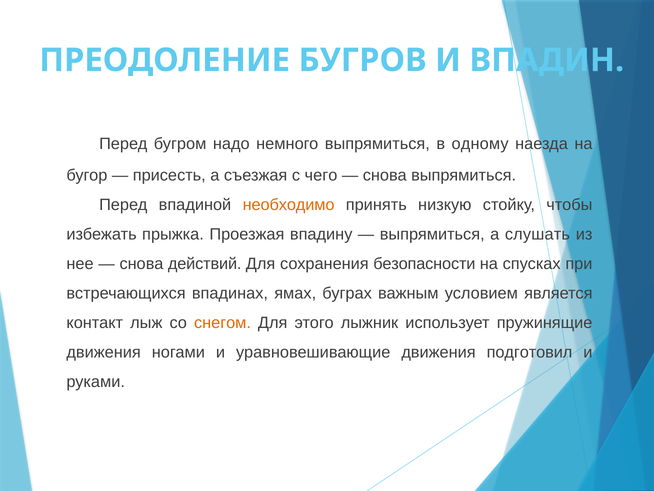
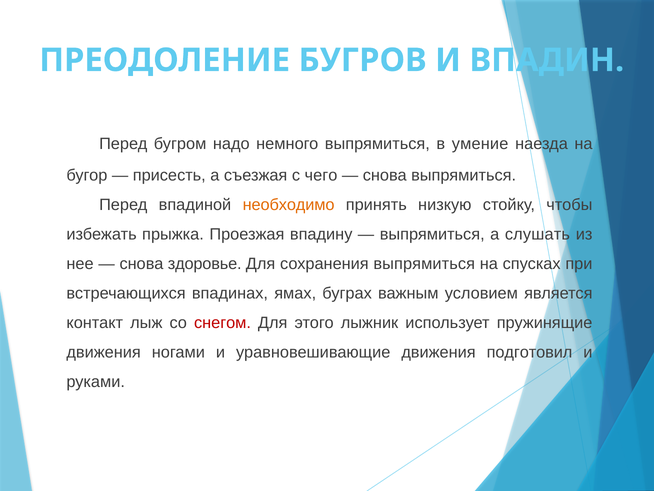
одному: одному -> умение (480, 144)
действий: действий -> здоровье (205, 264)
сохранения безопасности: безопасности -> выпрямиться (424, 264)
снегом colour: orange -> red (223, 322)
